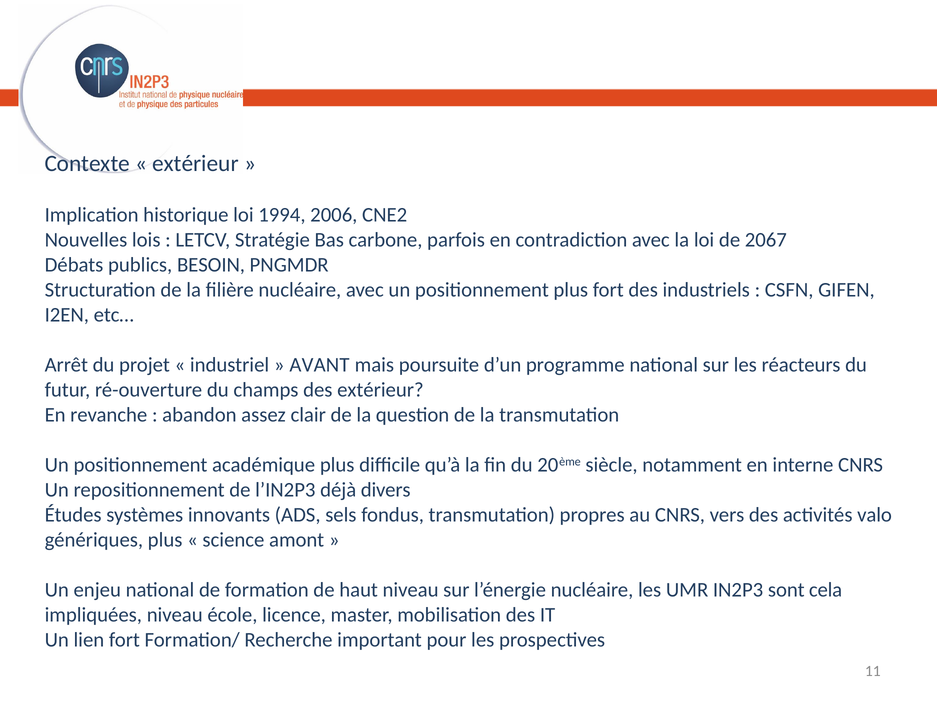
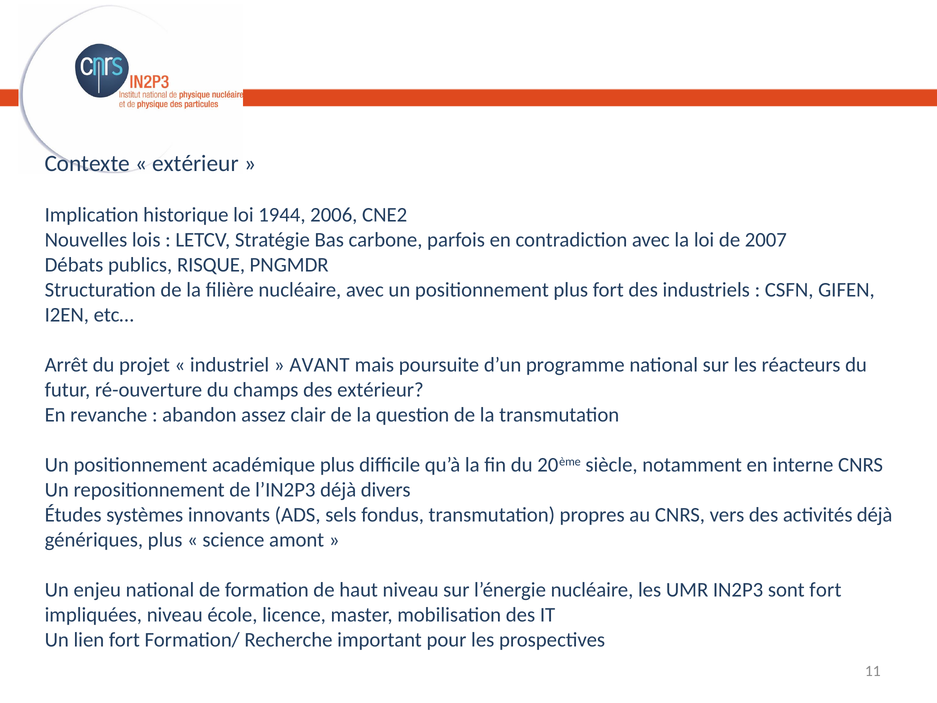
1994: 1994 -> 1944 (282, 215)
2067: 2067 -> 2007 (766, 240)
BESOIN: BESOIN -> RISQUE (211, 265)
activités valo: valo -> déjà (875, 515)
sont cela: cela -> fort (825, 590)
